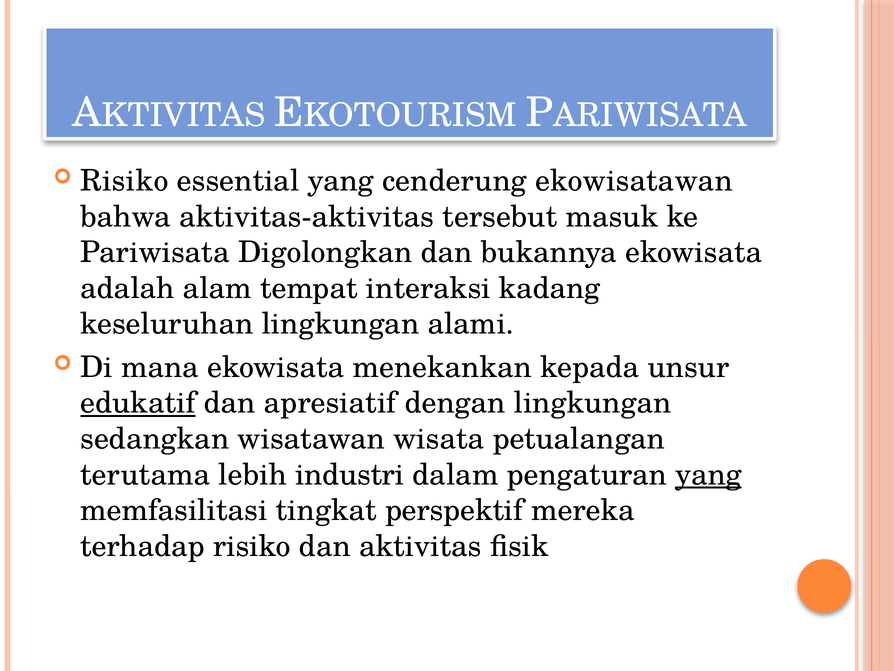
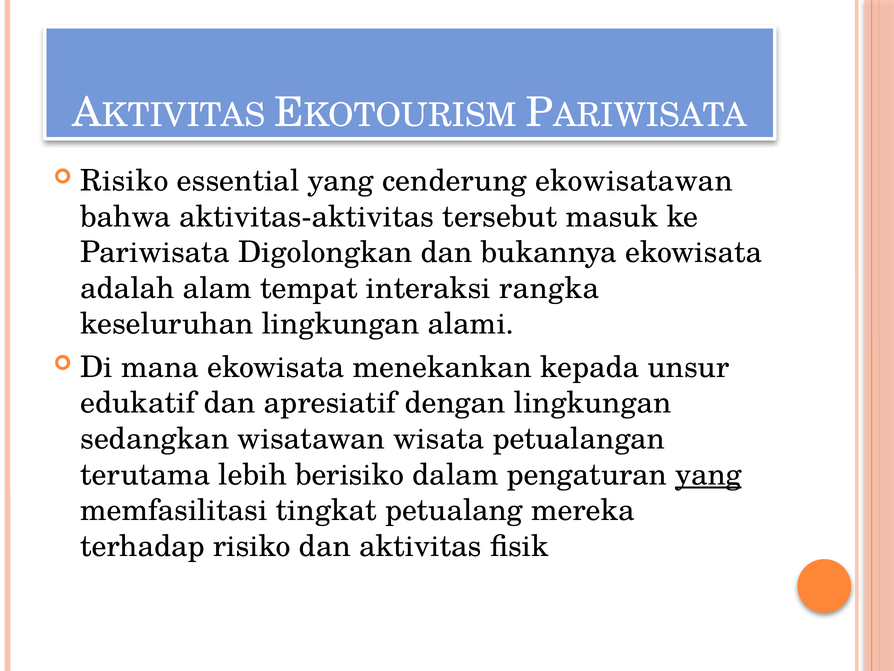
kadang: kadang -> rangka (549, 288)
edukatif underline: present -> none (138, 403)
industri: industri -> berisiko (350, 474)
perspektif: perspektif -> petualang (454, 510)
